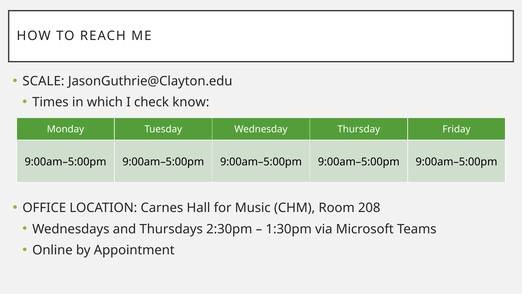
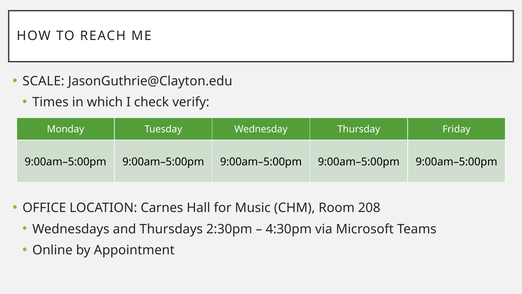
know: know -> verify (191, 102)
1:30pm: 1:30pm -> 4:30pm (289, 229)
